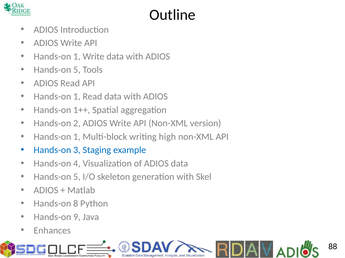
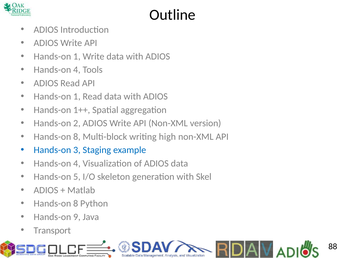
5: 5 -> 4 (77, 70)
1: 1 -> 8 (77, 137)
Enhances: Enhances -> Transport (52, 231)
